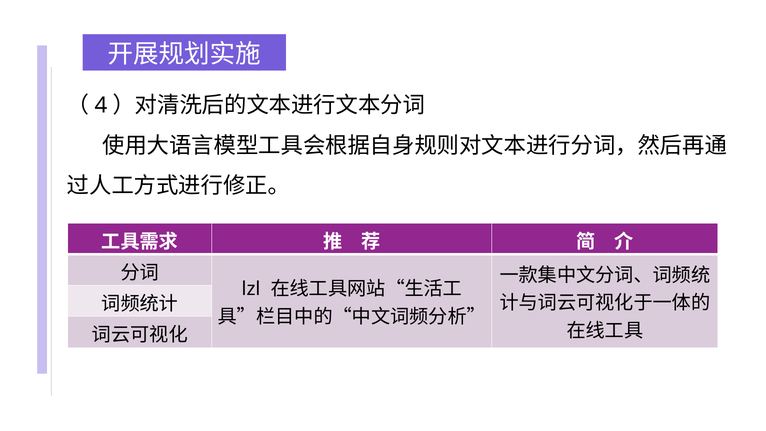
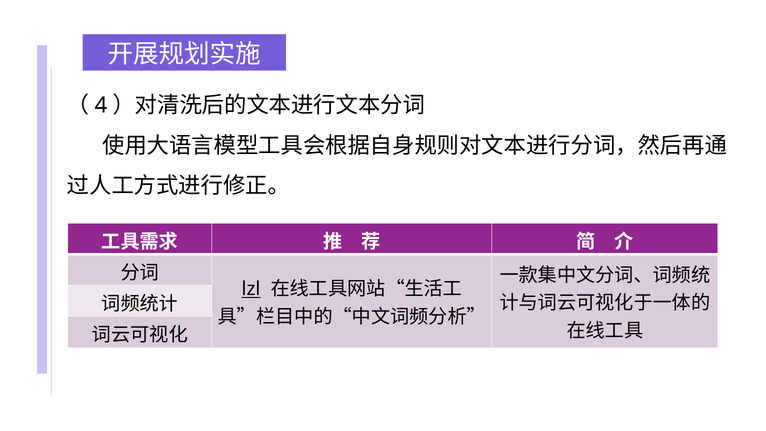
lzl underline: none -> present (251, 289)
